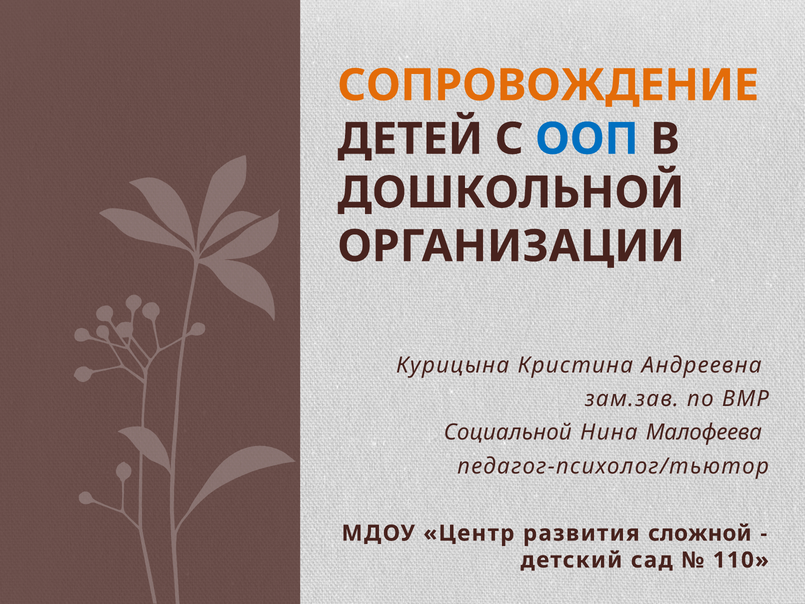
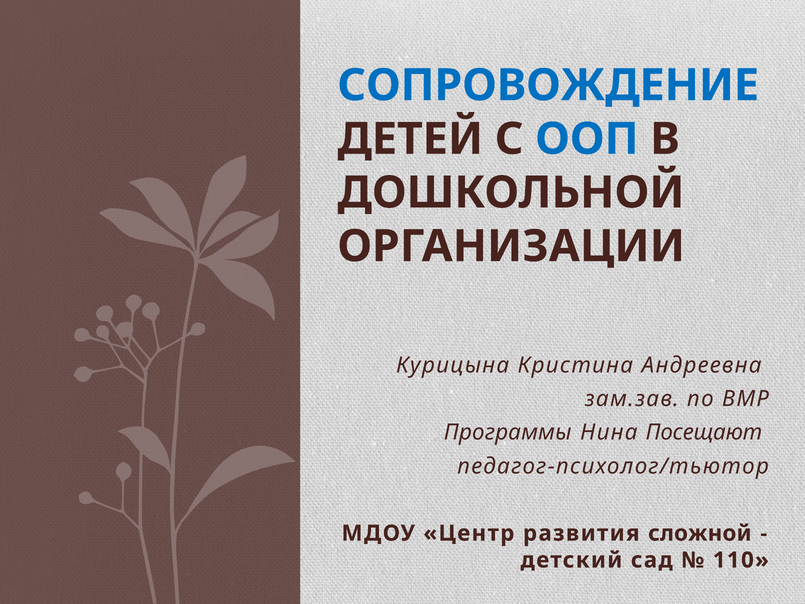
СОПРОВОЖДЕНИЕ colour: orange -> blue (548, 85)
Социальной: Социальной -> Программы (508, 432)
Малофеева: Малофеева -> Посещают (704, 432)
